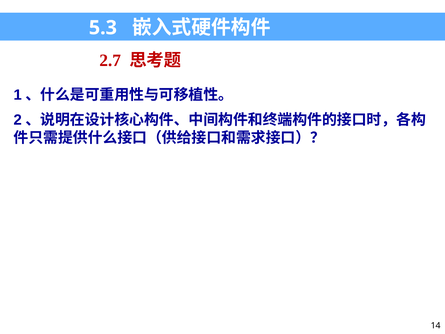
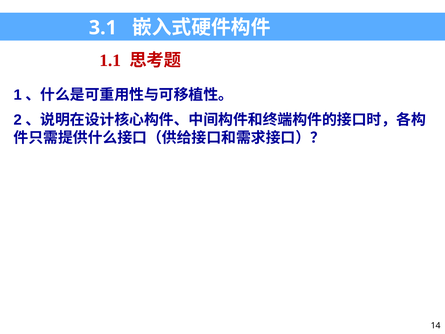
5.3: 5.3 -> 3.1 (103, 28)
2.7: 2.7 -> 1.1 (110, 61)
